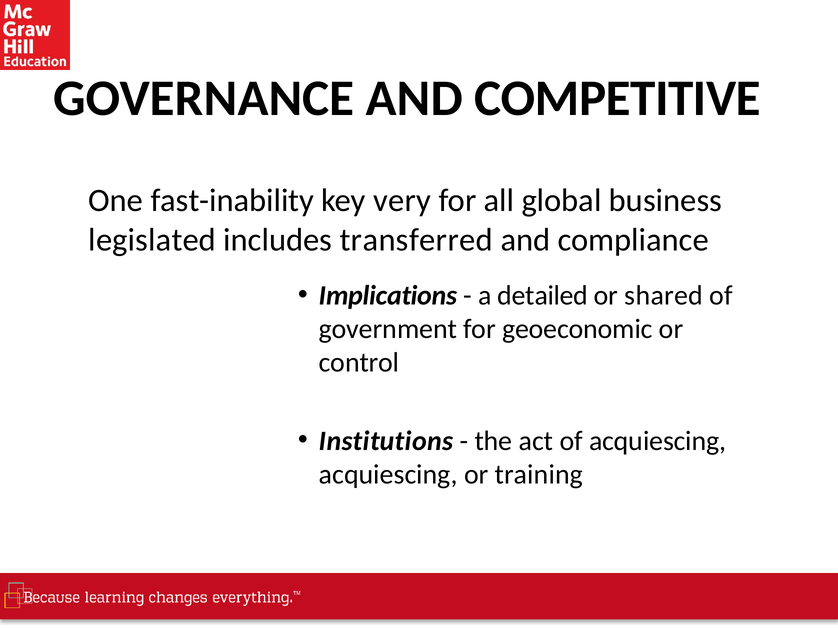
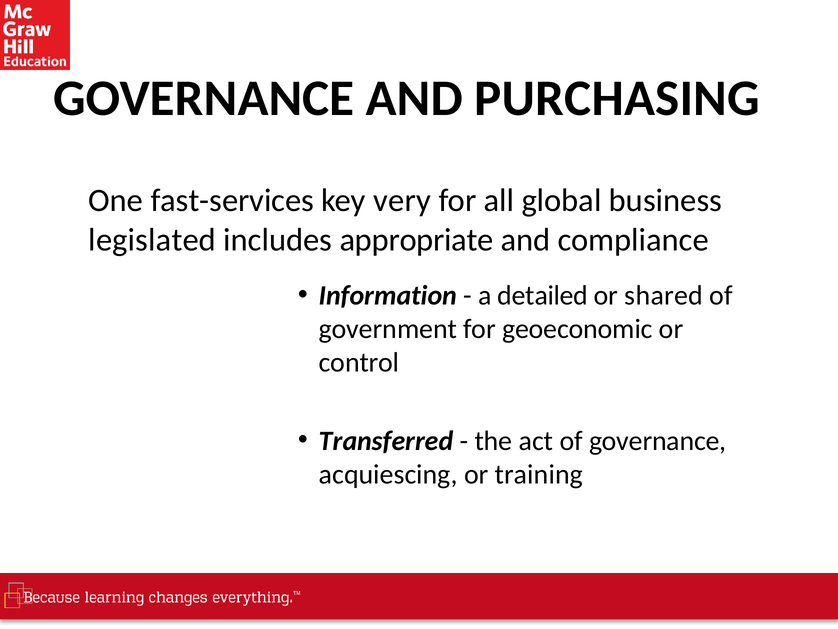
COMPETITIVE: COMPETITIVE -> PURCHASING (617, 98)
fast-inability: fast-inability -> fast-services (232, 201)
transferred: transferred -> appropriate (417, 240)
Implications: Implications -> Information (388, 295)
Institutions: Institutions -> Transferred (386, 440)
of acquiescing: acquiescing -> governance (658, 440)
